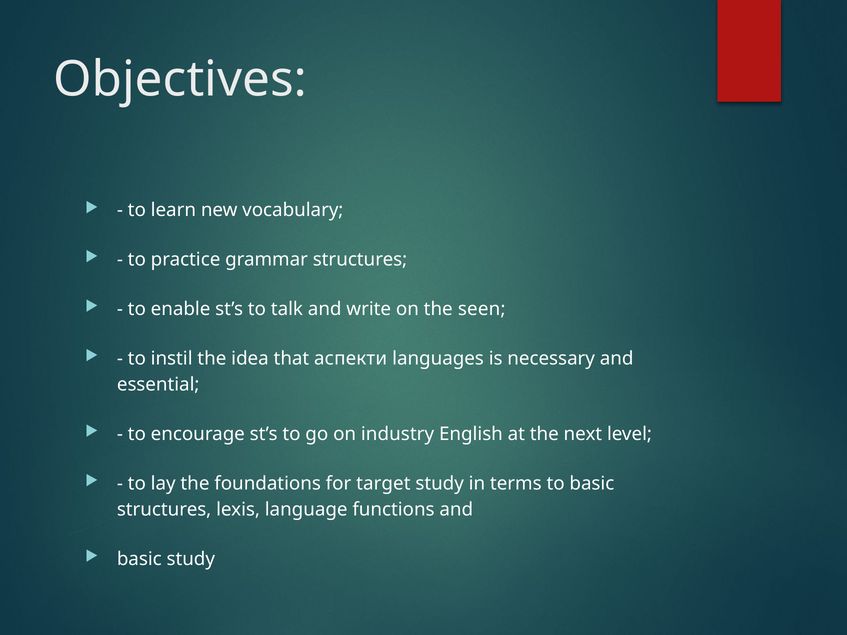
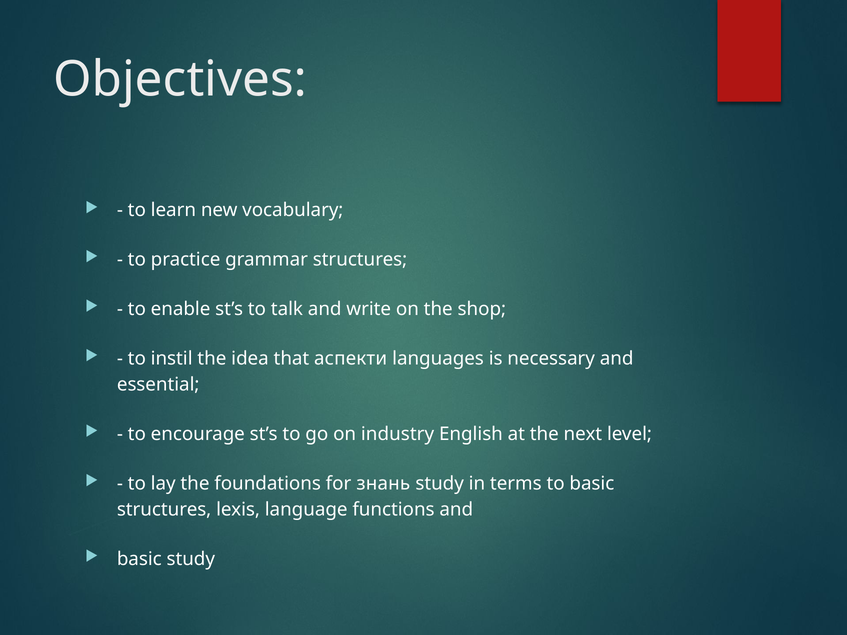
seen: seen -> shop (482, 309)
target: target -> знань (383, 484)
